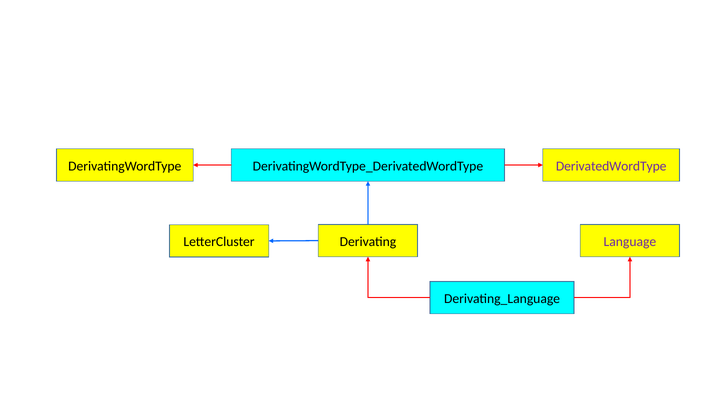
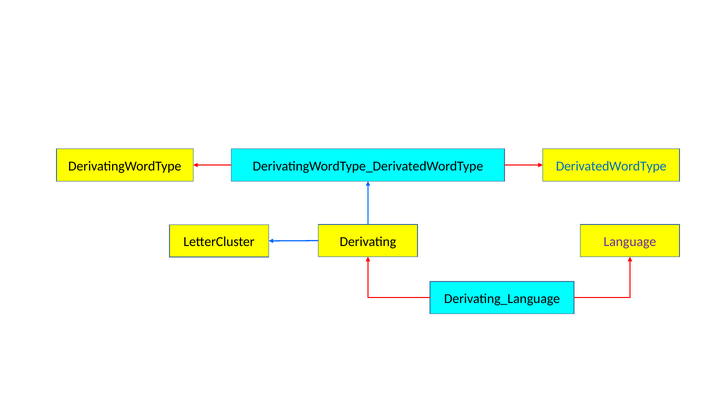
DerivatedWordType colour: purple -> blue (611, 166)
